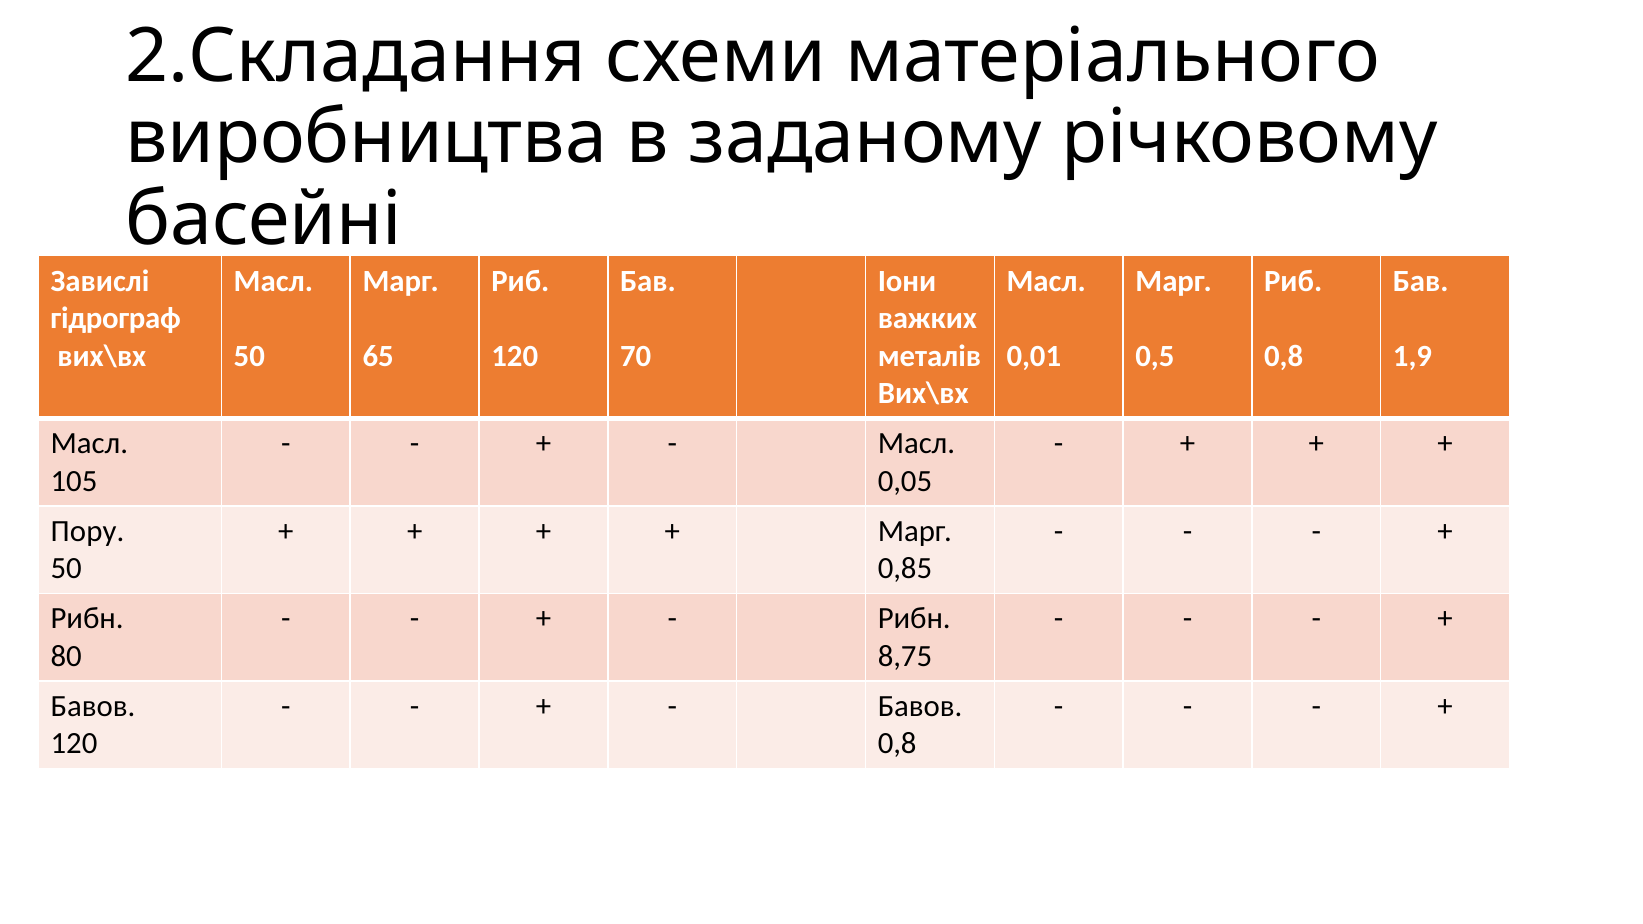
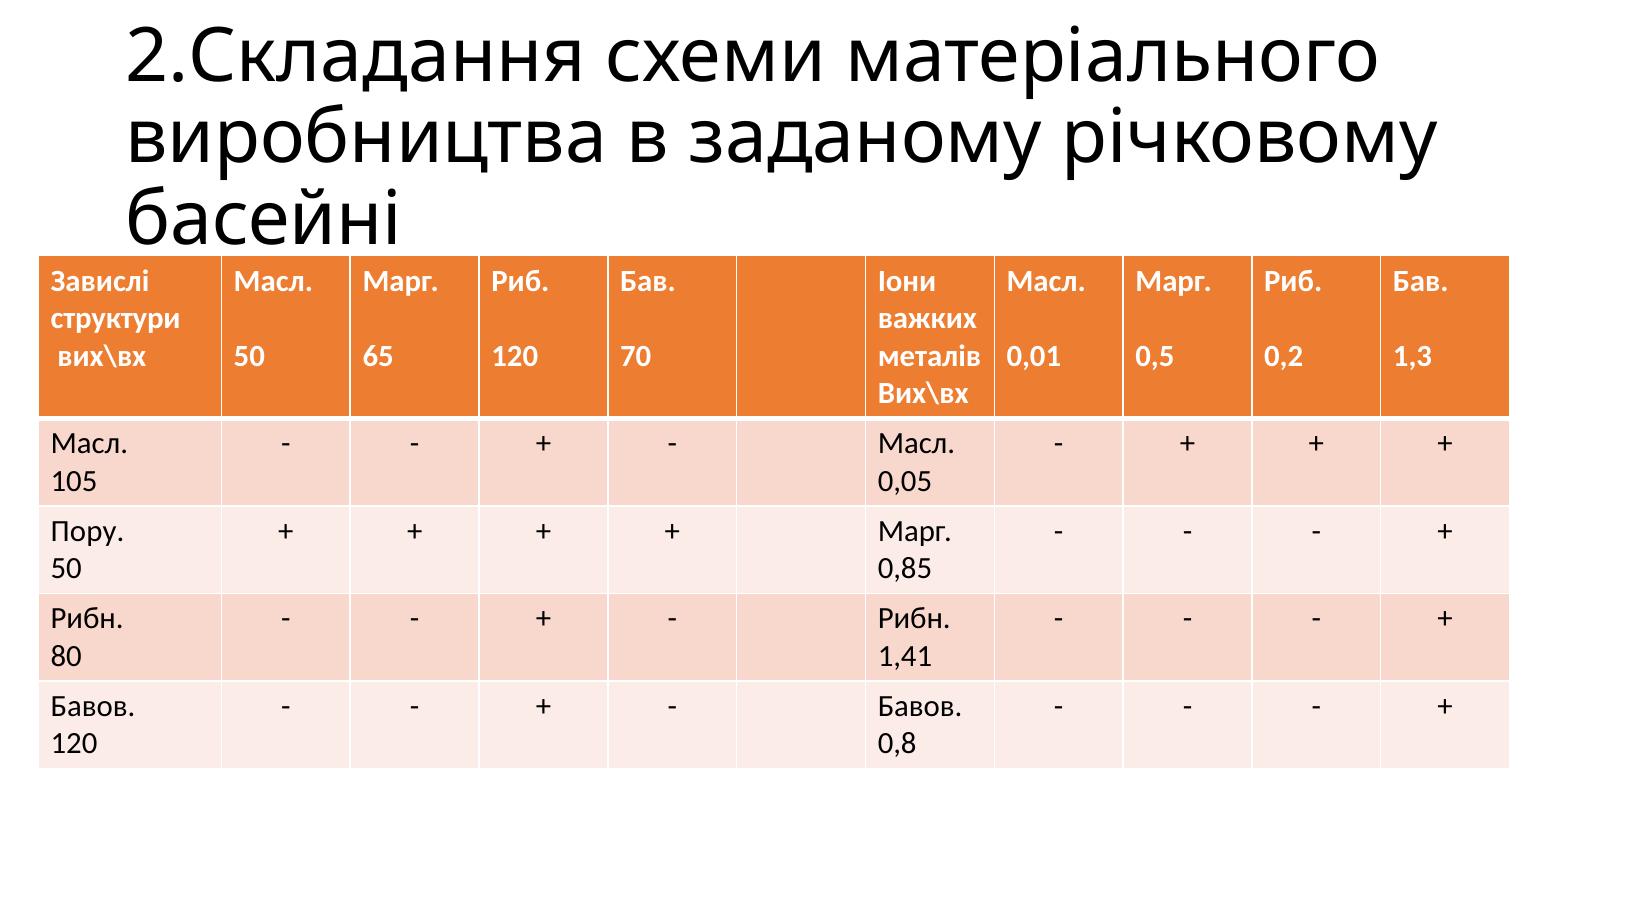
гідрограф: гідрограф -> структури (116, 319)
0,8: 0,8 -> 0,2 (1284, 356)
1,9: 1,9 -> 1,3 (1412, 356)
8,75: 8,75 -> 1,41 (905, 656)
